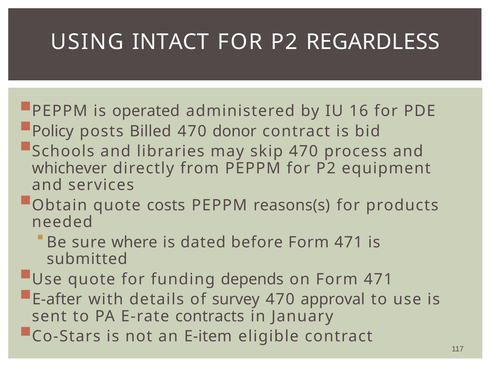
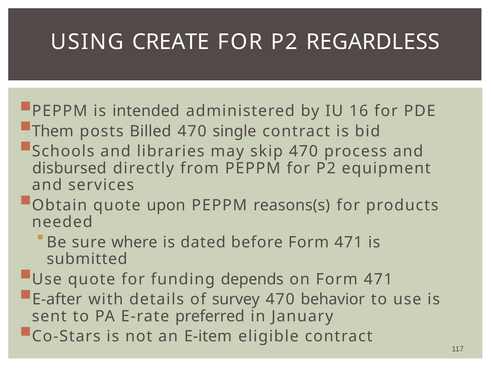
INTACT: INTACT -> CREATE (171, 42)
operated: operated -> intended (146, 111)
Policy: Policy -> Them (53, 131)
donor: donor -> single (234, 131)
whichever: whichever -> disbursed (69, 168)
costs: costs -> upon (166, 205)
approval: approval -> behavior (333, 300)
contracts: contracts -> preferred (210, 316)
